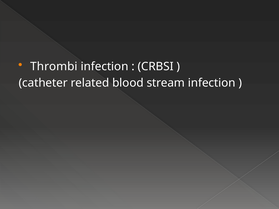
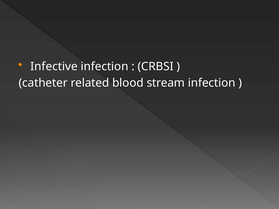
Thrombi: Thrombi -> Infective (54, 67)
